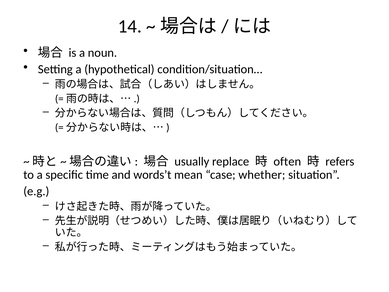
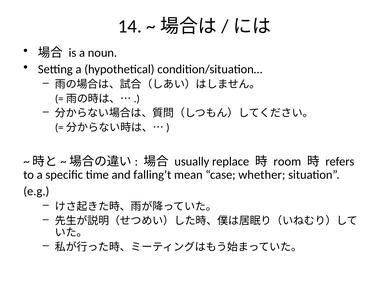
often: often -> room (287, 161)
words’t: words’t -> falling’t (152, 175)
